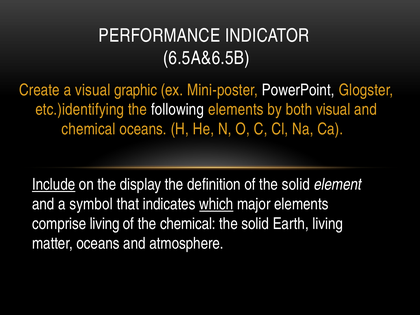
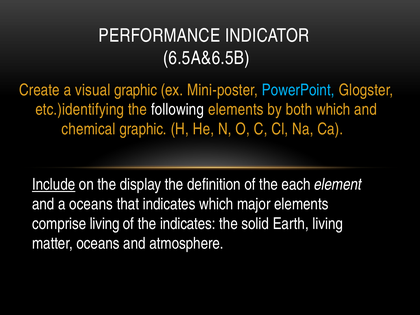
PowerPoint colour: white -> light blue (298, 90)
both visual: visual -> which (333, 110)
chemical oceans: oceans -> graphic (143, 129)
of the solid: solid -> each (296, 185)
a symbol: symbol -> oceans (91, 204)
which underline: present -> none (216, 204)
the chemical: chemical -> indicates (188, 224)
